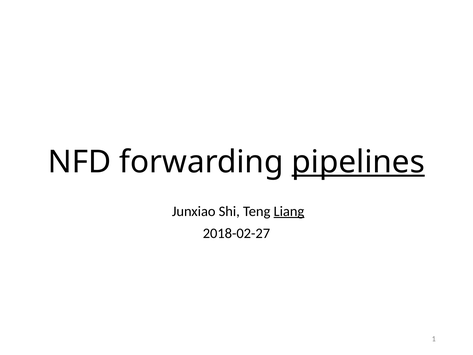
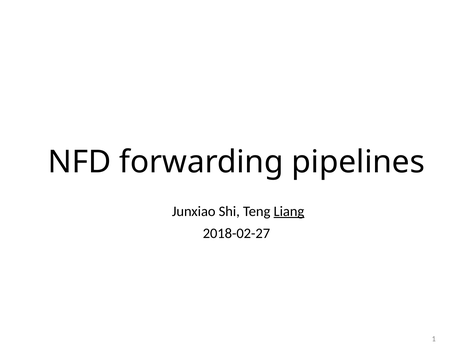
pipelines underline: present -> none (358, 162)
